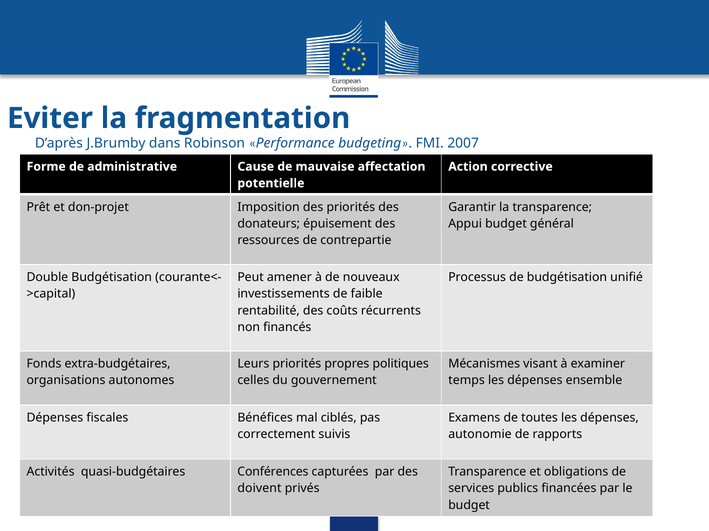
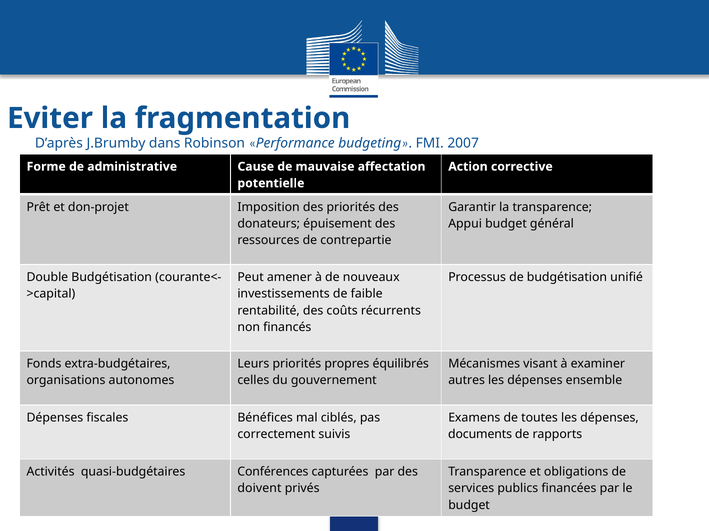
politiques: politiques -> équilibrés (401, 364)
temps: temps -> autres (467, 381)
autonomie: autonomie -> documents (480, 435)
